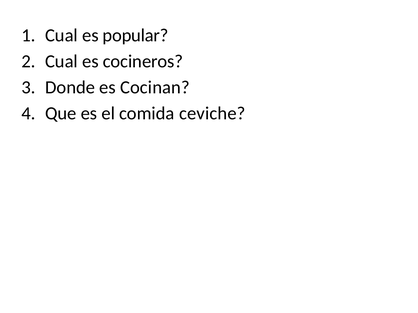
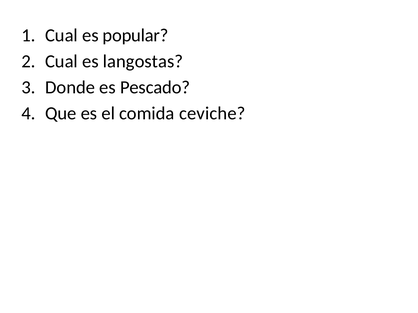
cocineros: cocineros -> langostas (143, 61)
Cocinan: Cocinan -> Pescado (155, 87)
